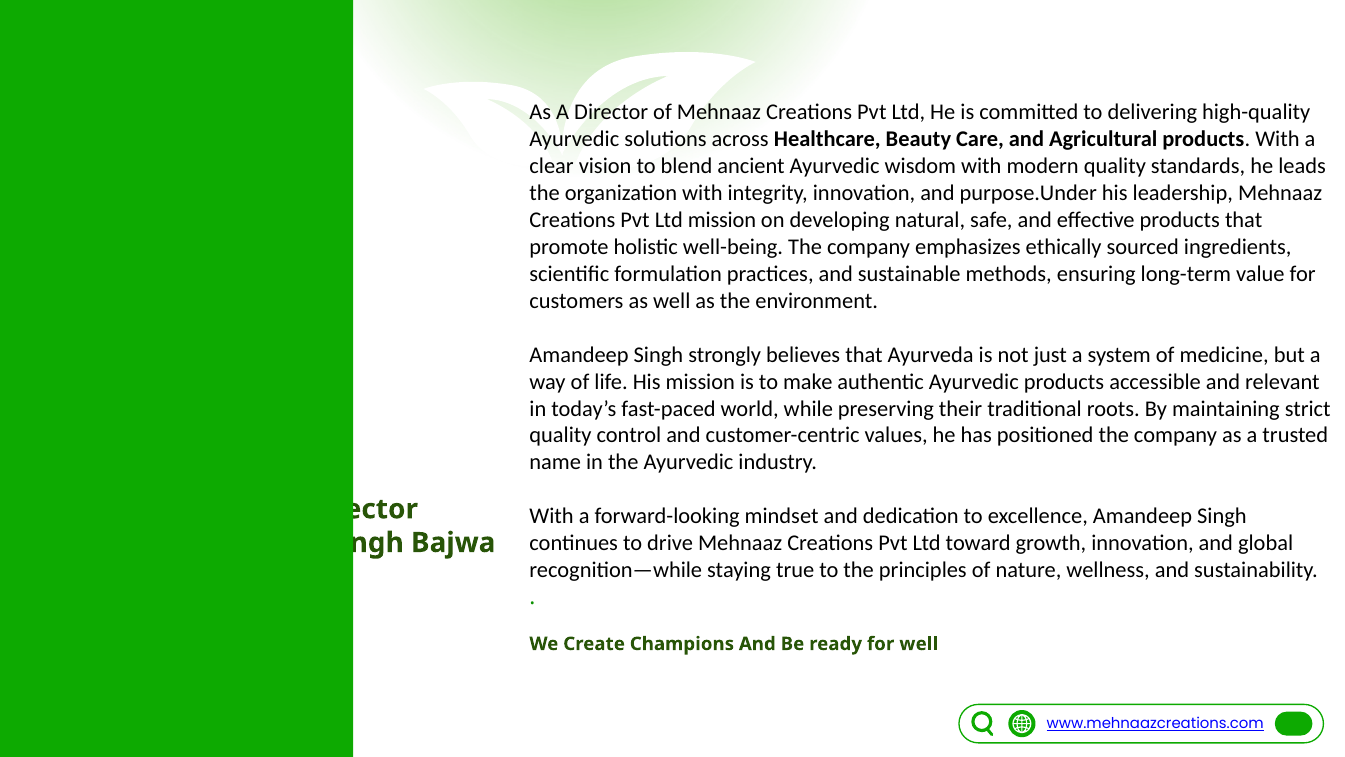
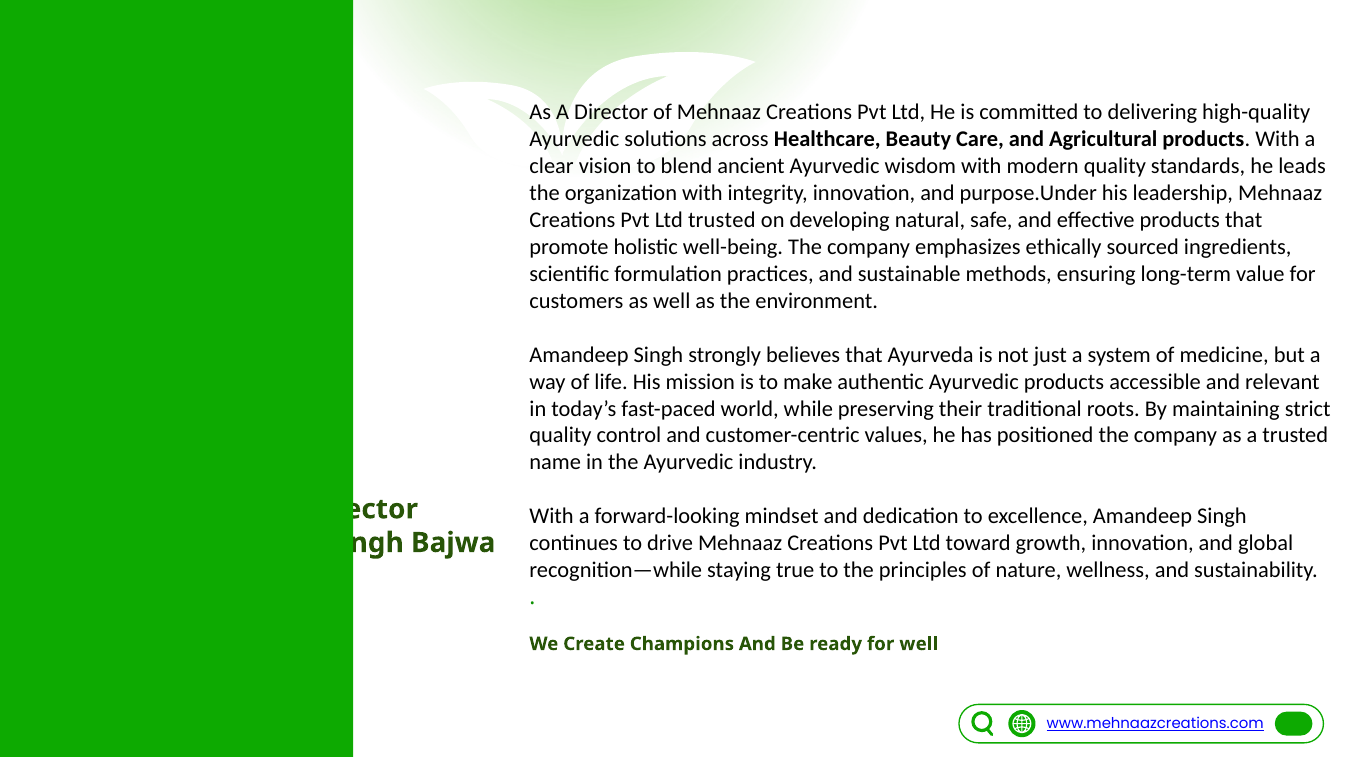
Ltd mission: mission -> trusted (722, 220)
